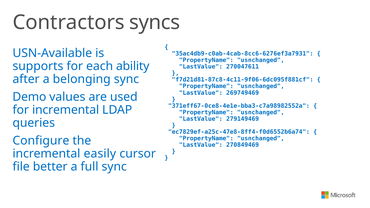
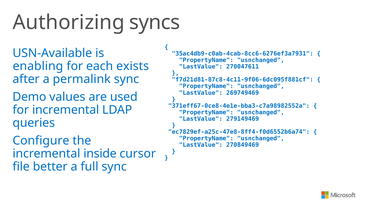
Contractors: Contractors -> Authorizing (69, 22)
supports: supports -> enabling (38, 66)
ability: ability -> exists (133, 66)
belonging: belonging -> permalink (82, 79)
easily: easily -> inside (100, 154)
